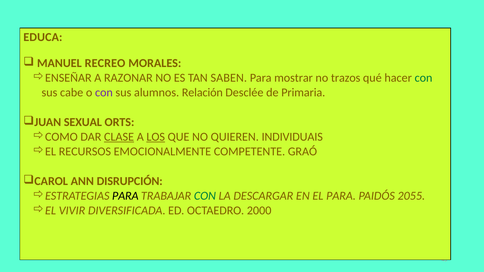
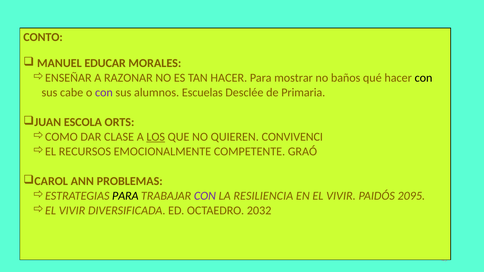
EDUCA: EDUCA -> CONTO (43, 37)
RECREO: RECREO -> EDUCAR (105, 63)
TAN SABEN: SABEN -> HACER (229, 78)
trazos: trazos -> baños (346, 78)
con colour: green -> black (424, 78)
Relación: Relación -> Escuelas (202, 93)
SEXUAL: SEXUAL -> ESCOLA (83, 122)
CLASE underline: present -> none (119, 137)
INDIVIDUAIS: INDIVIDUAIS -> CONVIVENCI (292, 137)
DISRUPCIÓN: DISRUPCIÓN -> PROBLEMAS (130, 181)
CON colour: green -> purple (205, 196)
DESCARGAR: DESCARGAR -> RESILIENCIA (263, 196)
EL PARA: PARA -> VIVIR (341, 196)
2055: 2055 -> 2095 (411, 196)
2000: 2000 -> 2032 (259, 211)
